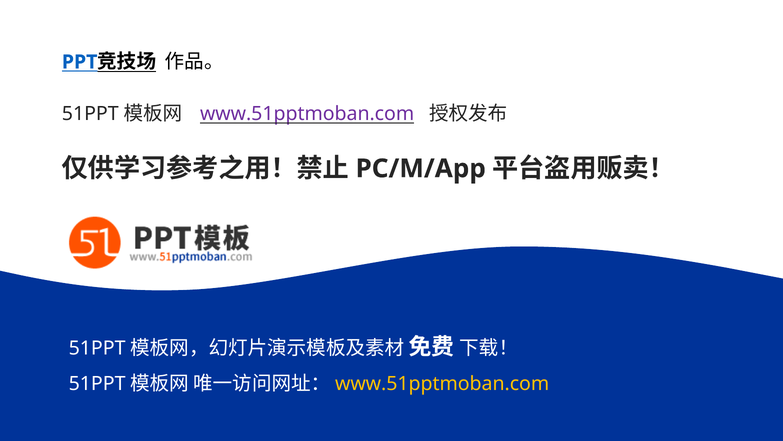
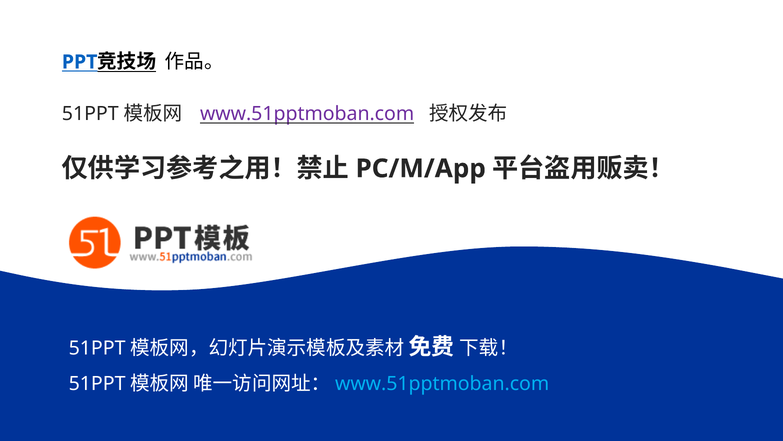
www.51pptmoban.com colour: yellow -> light blue (442, 384)
